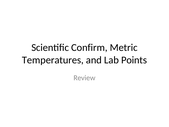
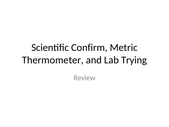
Temperatures: Temperatures -> Thermometer (53, 60)
Points: Points -> Trying (134, 60)
